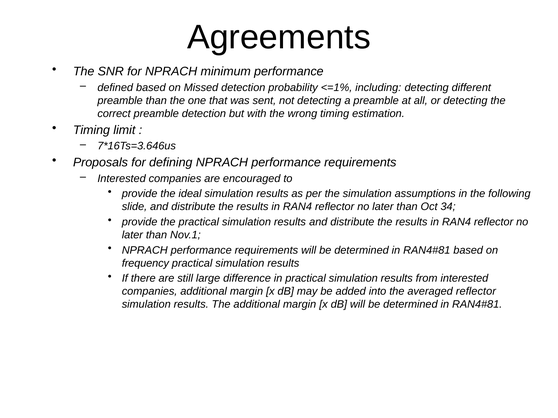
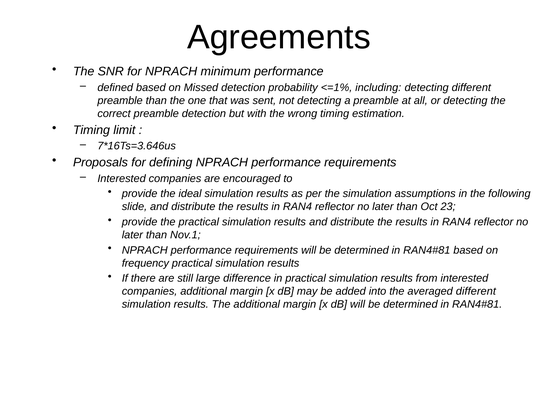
34: 34 -> 23 (448, 207)
averaged reflector: reflector -> different (476, 292)
